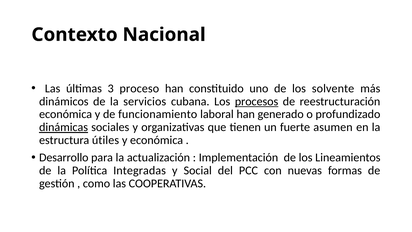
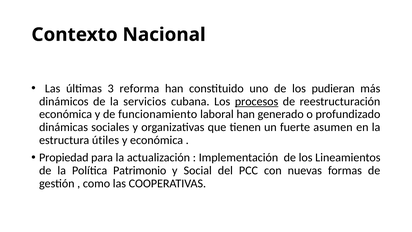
proceso: proceso -> reforma (139, 88)
solvente: solvente -> pudieran (333, 88)
dinámicas underline: present -> none (64, 127)
Desarrollo: Desarrollo -> Propiedad (64, 157)
Integradas: Integradas -> Patrimonio (140, 170)
